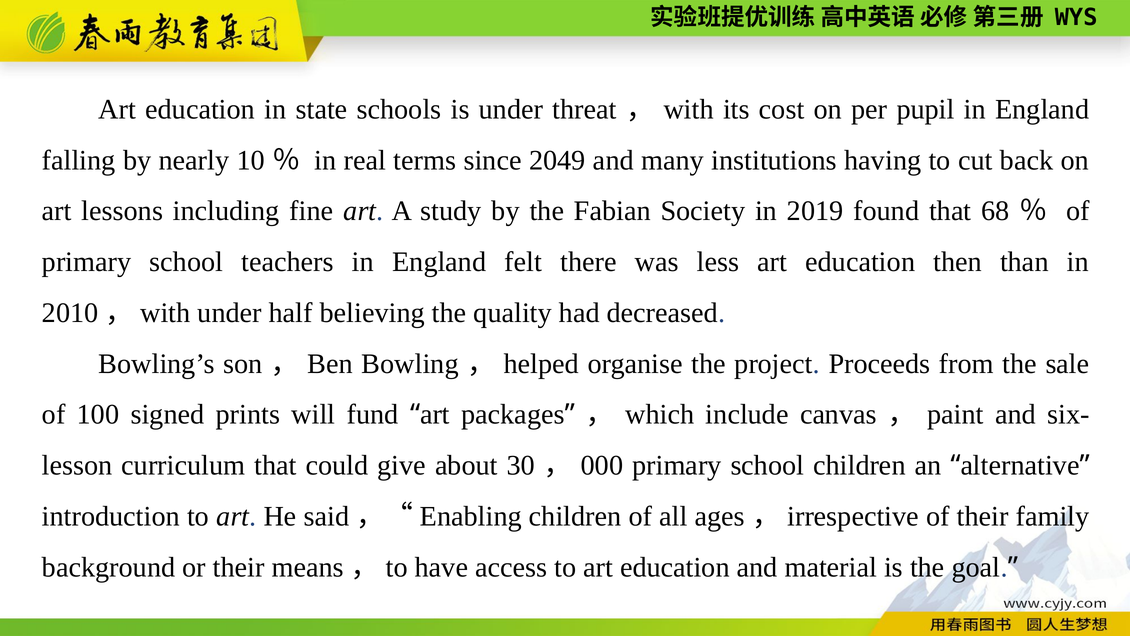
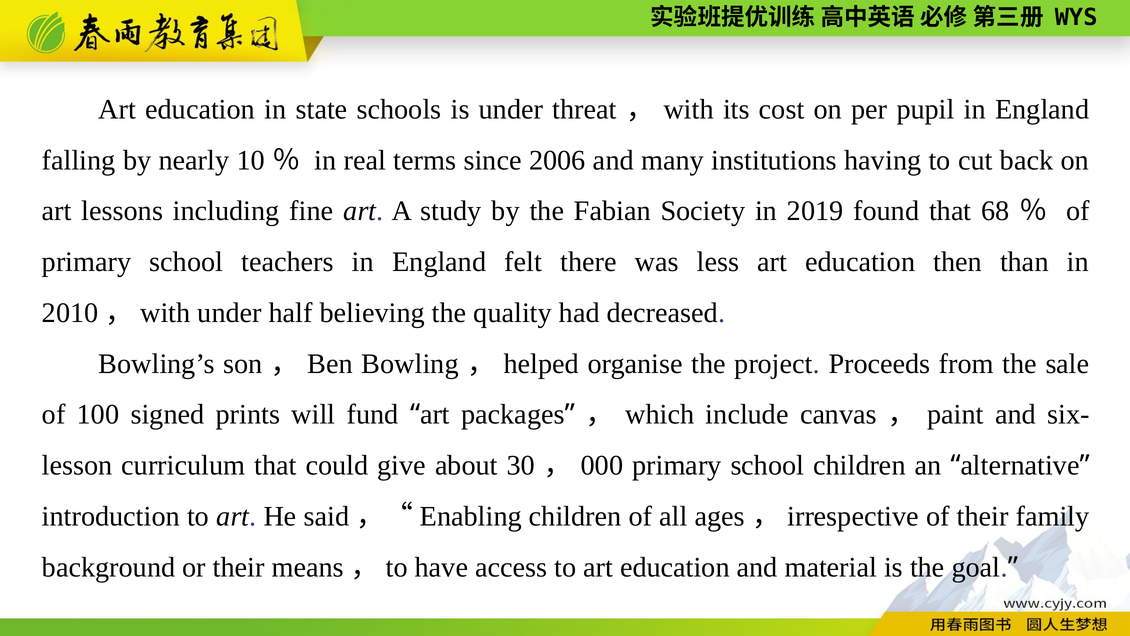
2049: 2049 -> 2006 (557, 160)
